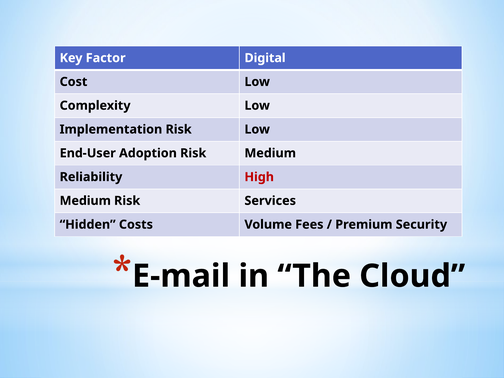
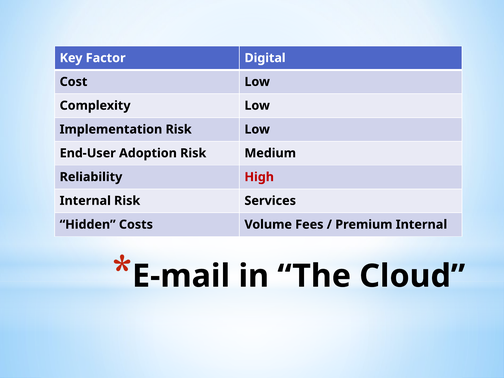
Medium: Medium -> Internal (85, 201)
Premium Security: Security -> Internal (421, 225)
